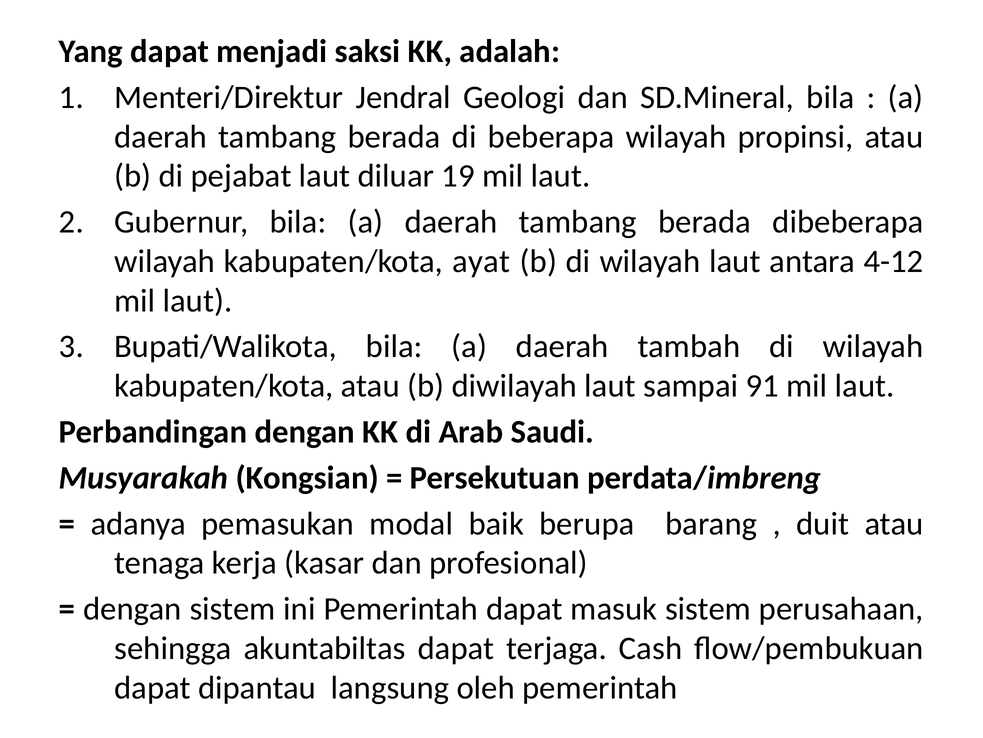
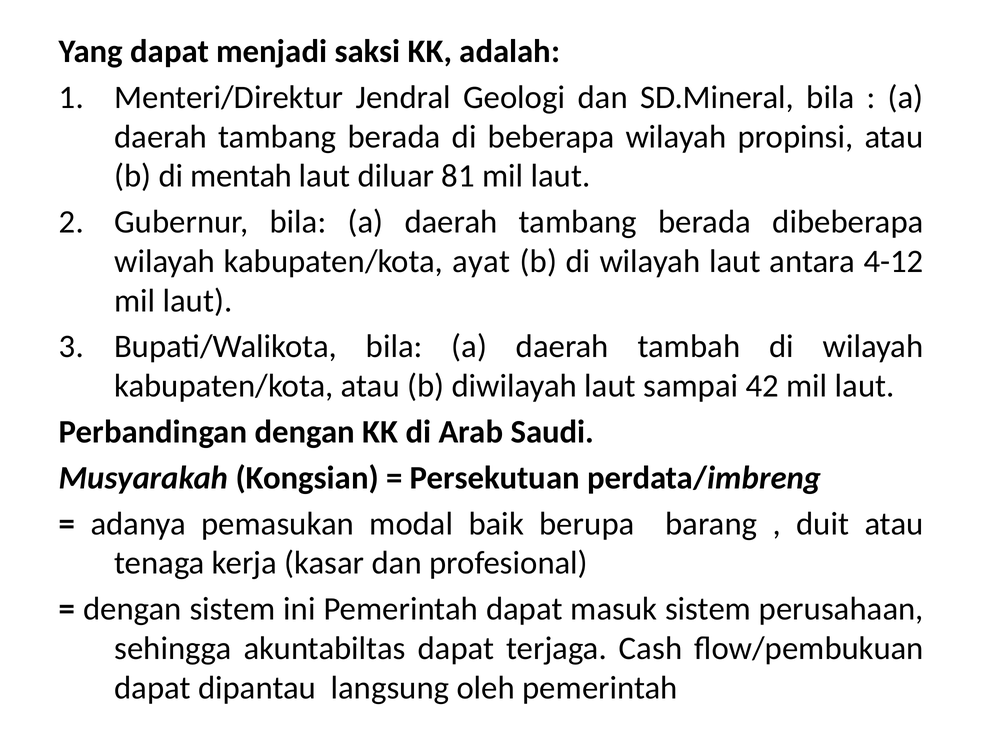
pejabat: pejabat -> mentah (241, 176)
19: 19 -> 81 (458, 176)
91: 91 -> 42 (762, 386)
